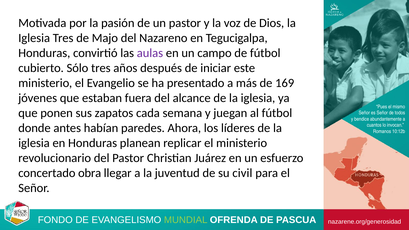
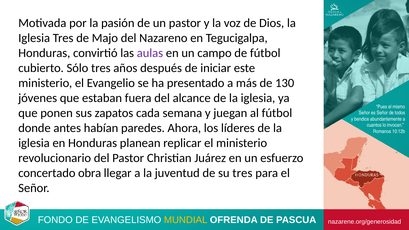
169: 169 -> 130 (285, 83)
su civil: civil -> tres (242, 173)
MUNDIAL colour: light green -> yellow (186, 220)
